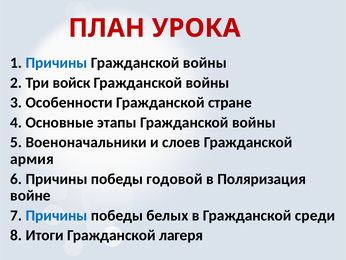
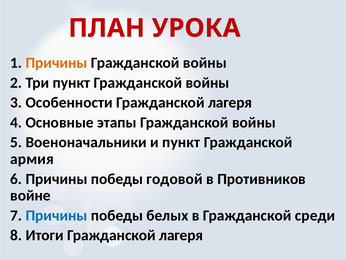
Причины colour: blue -> orange (56, 63)
Три войск: войск -> пункт (71, 83)
Особенности Гражданской стране: стране -> лагеря (230, 102)
и слоев: слоев -> пункт (181, 142)
Поляризация: Поляризация -> Противников (262, 179)
